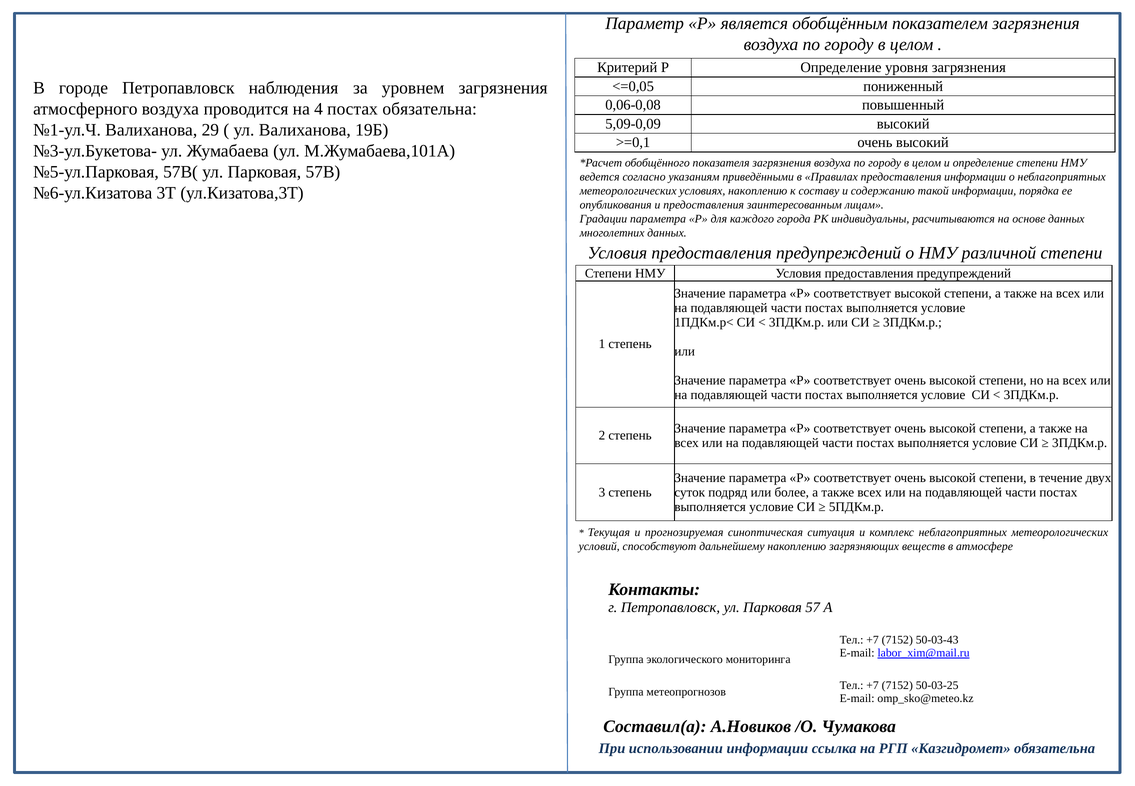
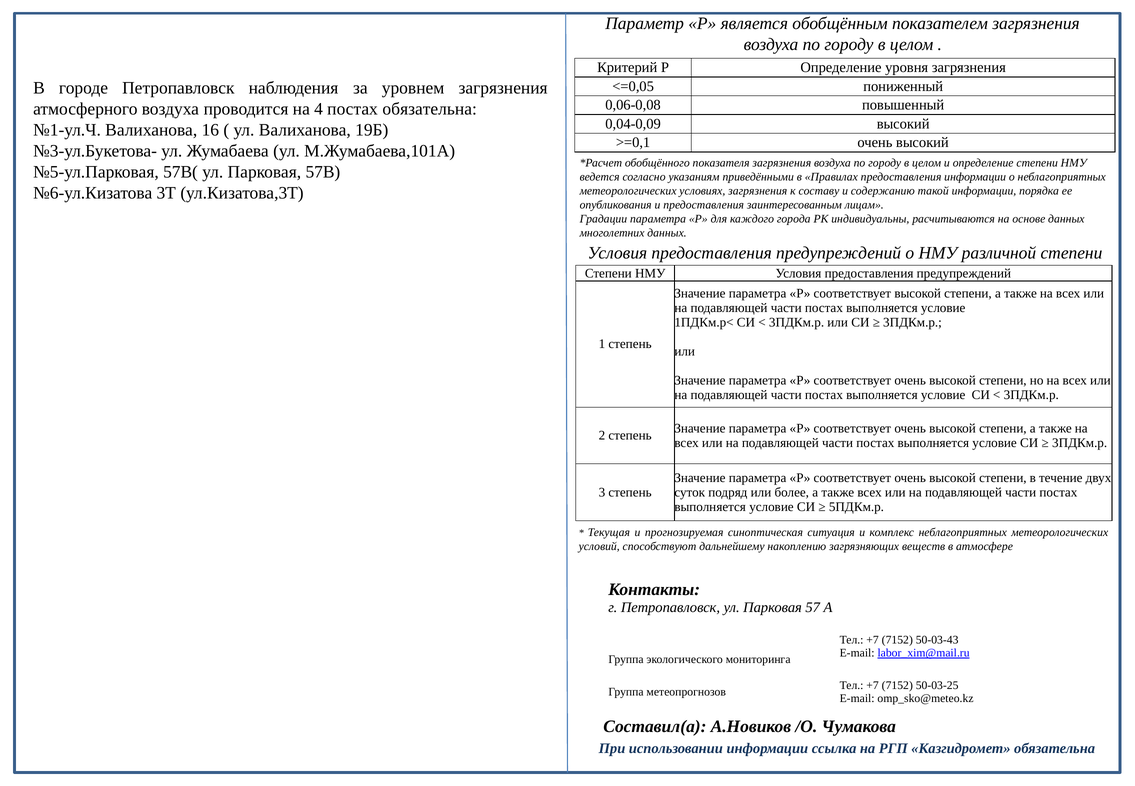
5,09-0,09: 5,09-0,09 -> 0,04-0,09 (633, 124)
29: 29 -> 16 (210, 130)
условиях накоплению: накоплению -> загрязнения (758, 191)
